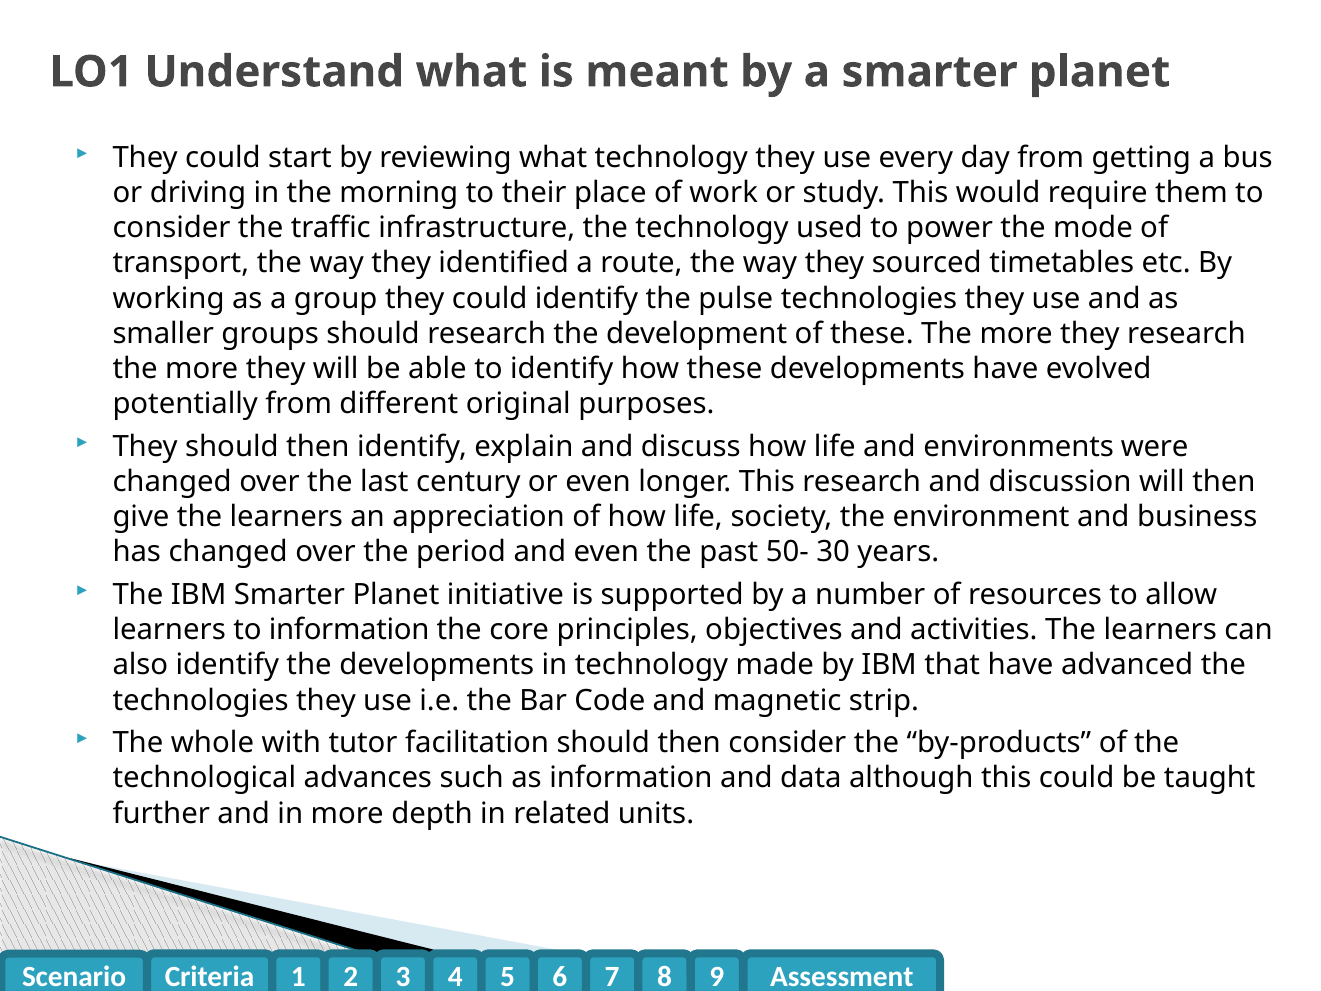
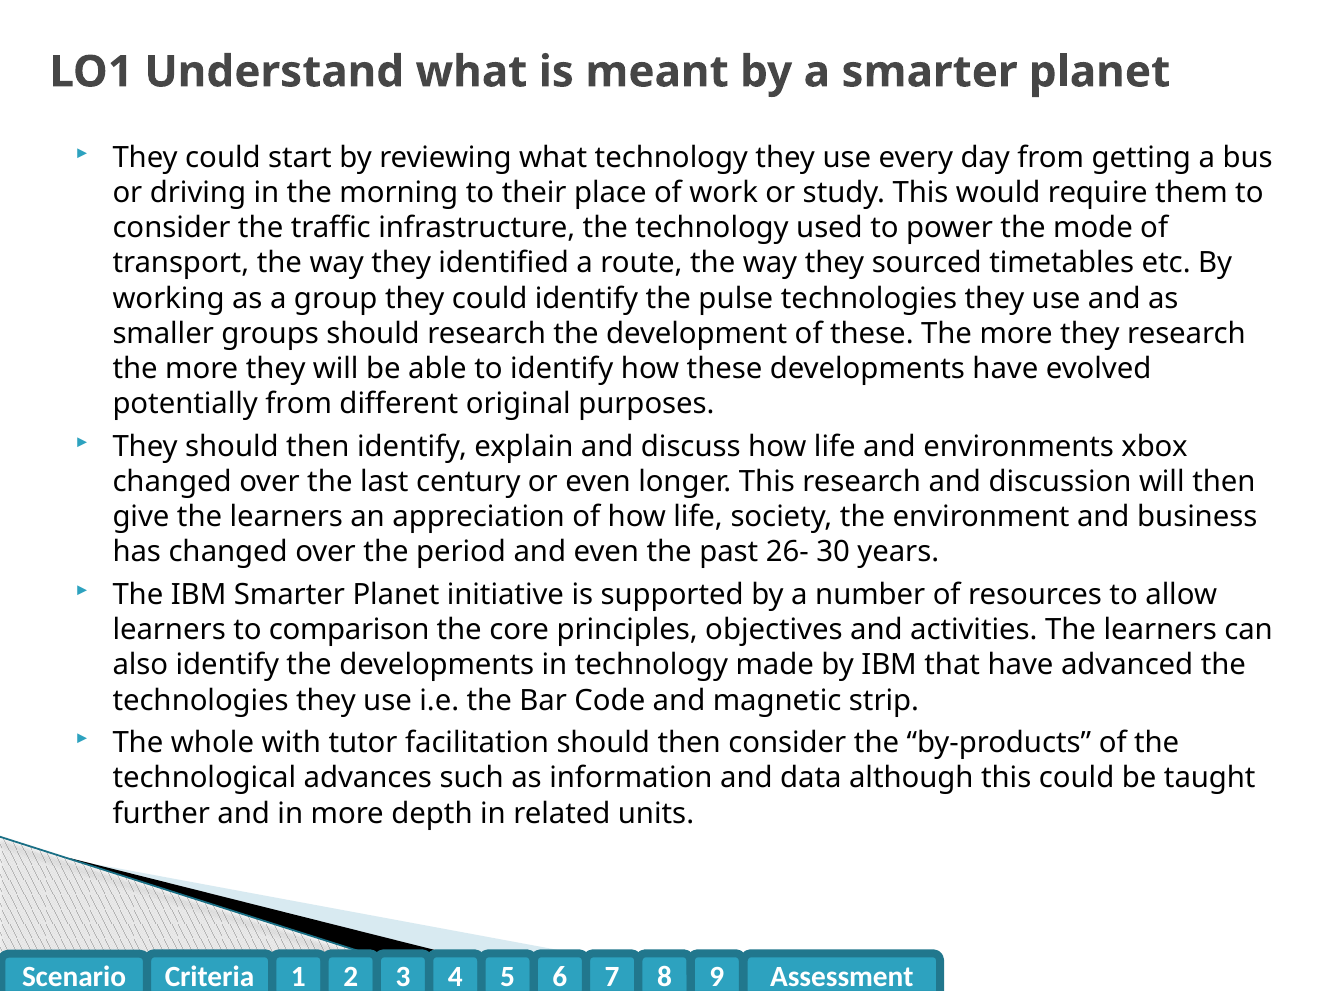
were: were -> xbox (1155, 446)
50-: 50- -> 26- (787, 552)
to information: information -> comparison (349, 630)
